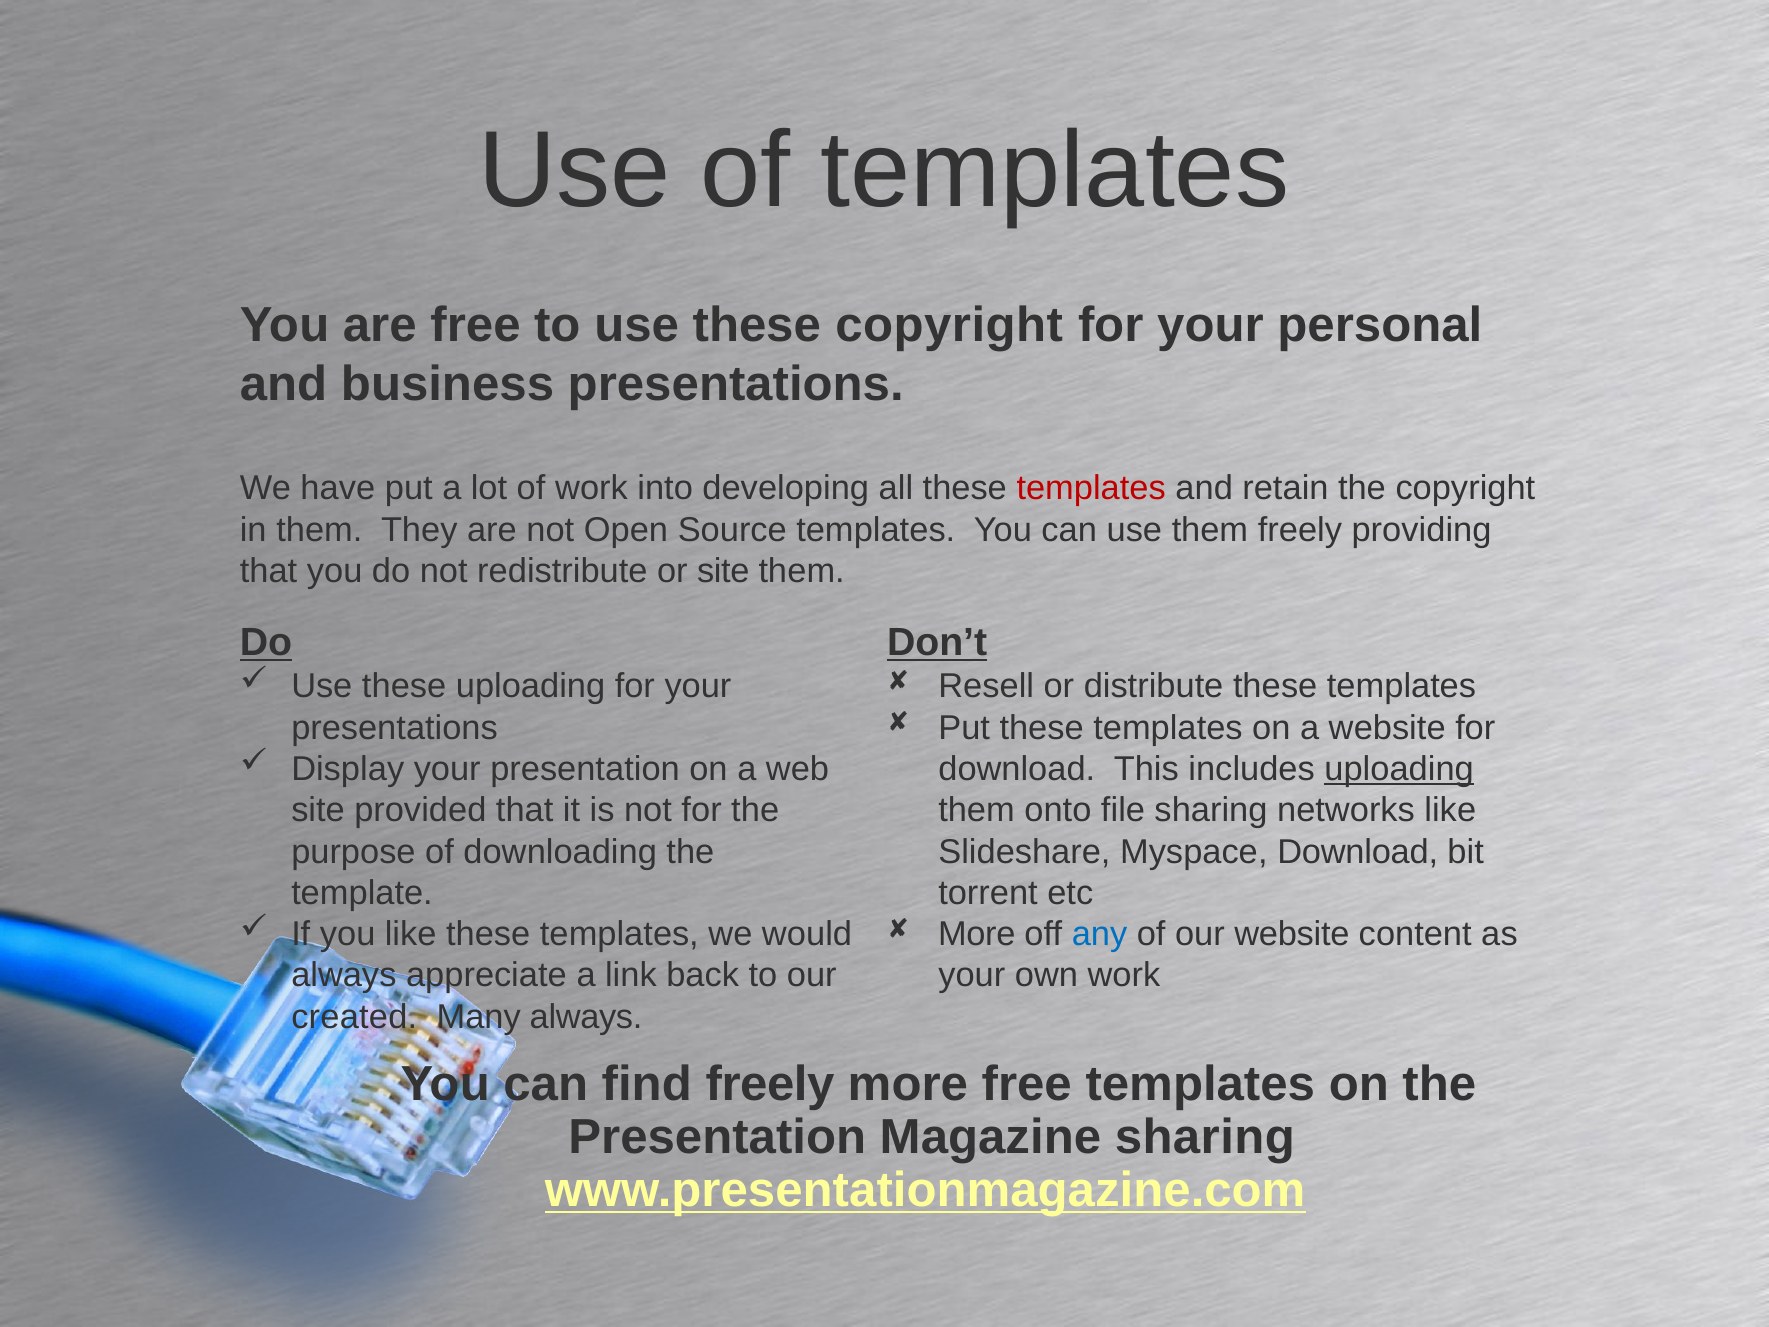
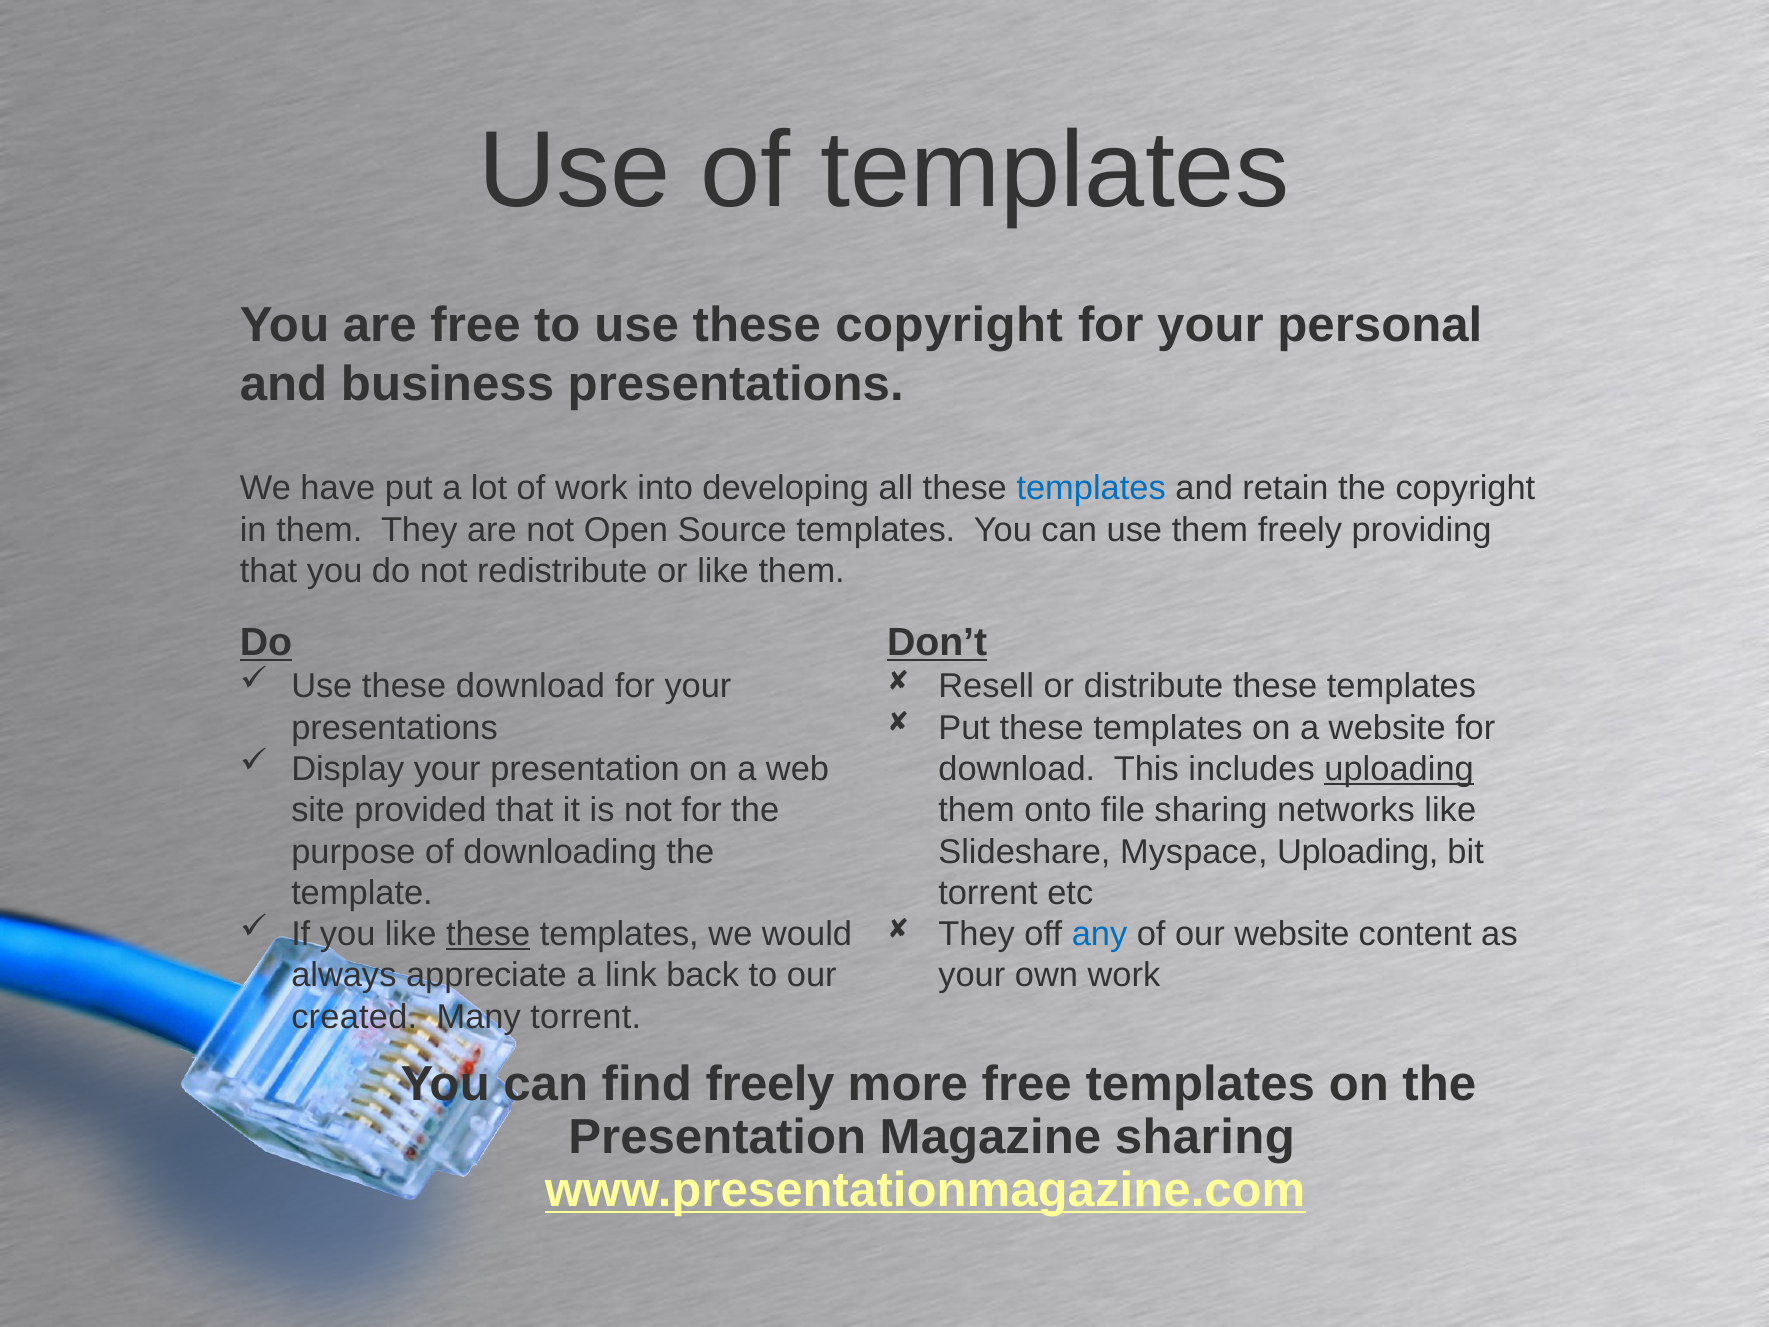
templates colour: red -> blue (1091, 488)
or site: site -> like (723, 571)
these uploading: uploading -> download (530, 686)
Myspace Download: Download -> Uploading (1358, 852)
these underline: none -> present (488, 934)
More: More -> They (977, 934)
Many always: always -> torrent (586, 1017)
